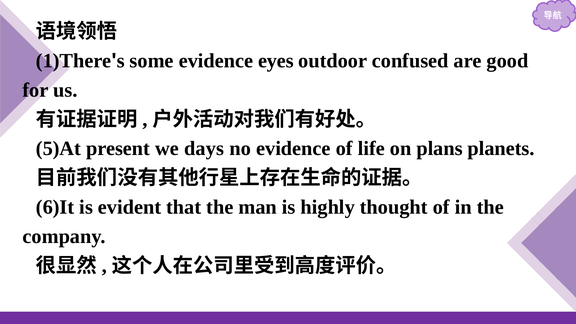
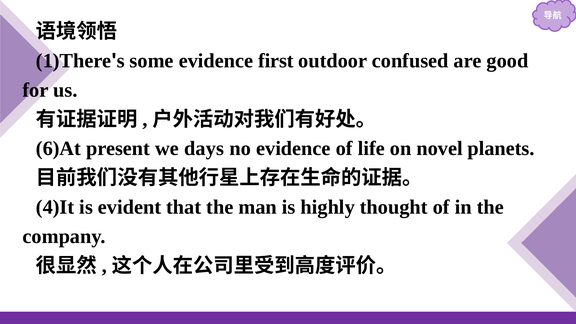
eyes: eyes -> first (276, 61)
5)At: 5)At -> 6)At (59, 149)
plans: plans -> novel (440, 149)
6)It: 6)It -> 4)It (55, 207)
